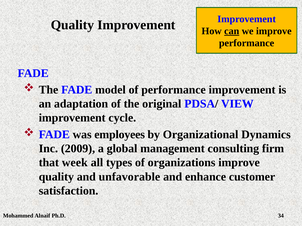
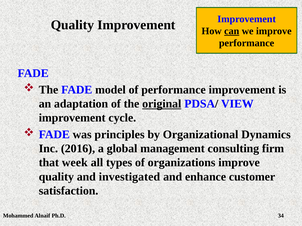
original underline: none -> present (162, 104)
employees: employees -> principles (120, 135)
2009: 2009 -> 2016 (78, 149)
unfavorable: unfavorable -> investigated (129, 177)
